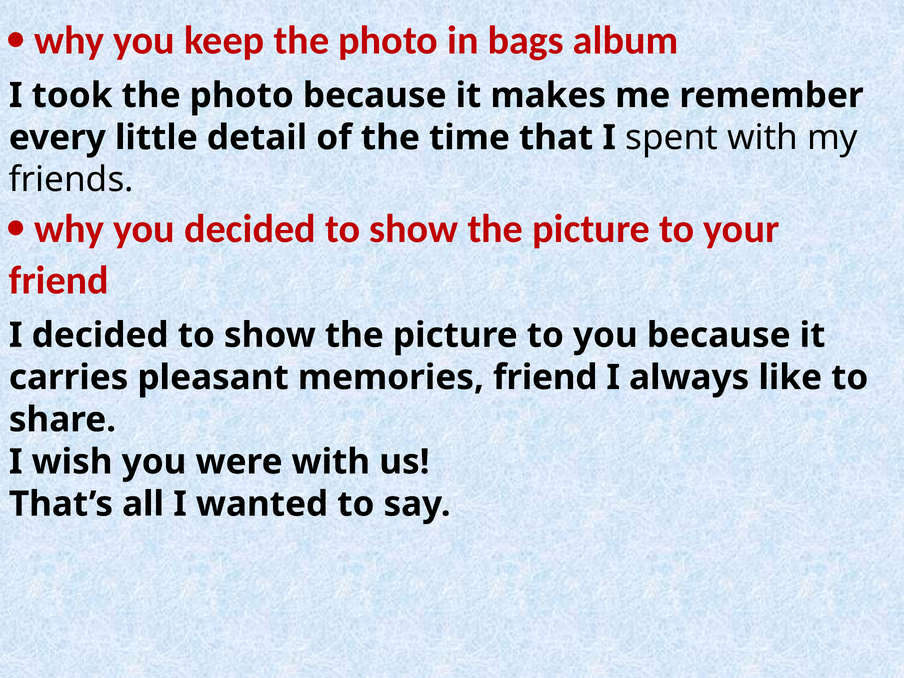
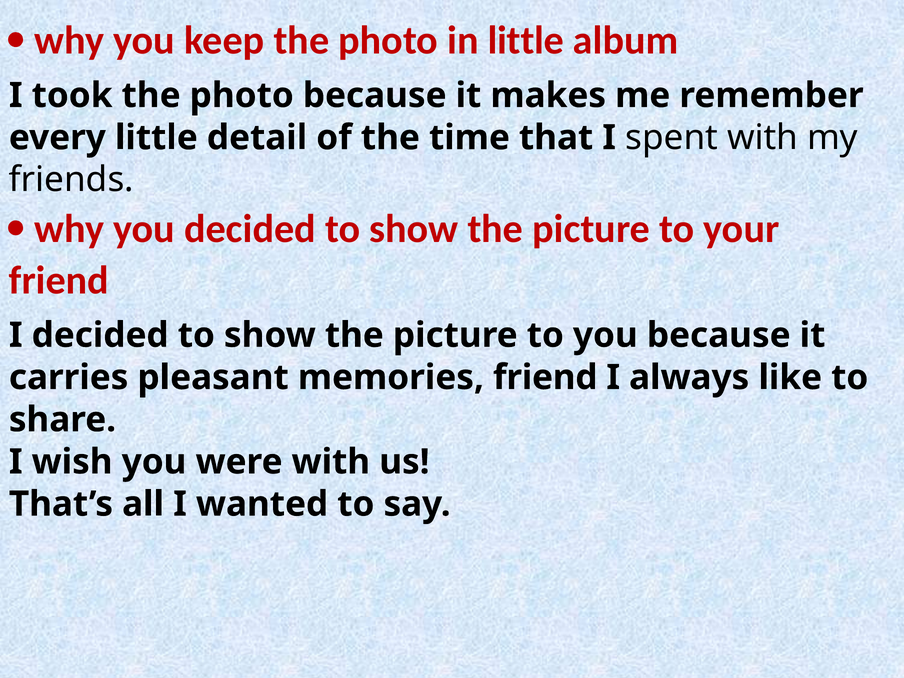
in bags: bags -> little (526, 41)
